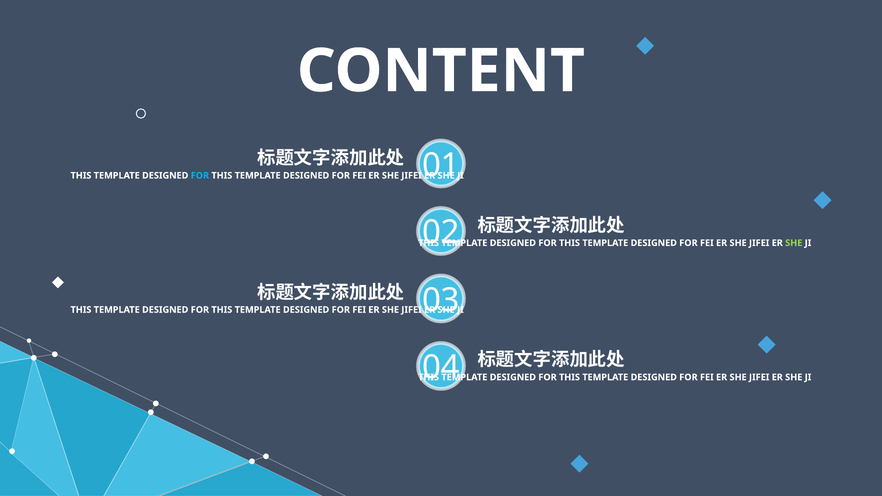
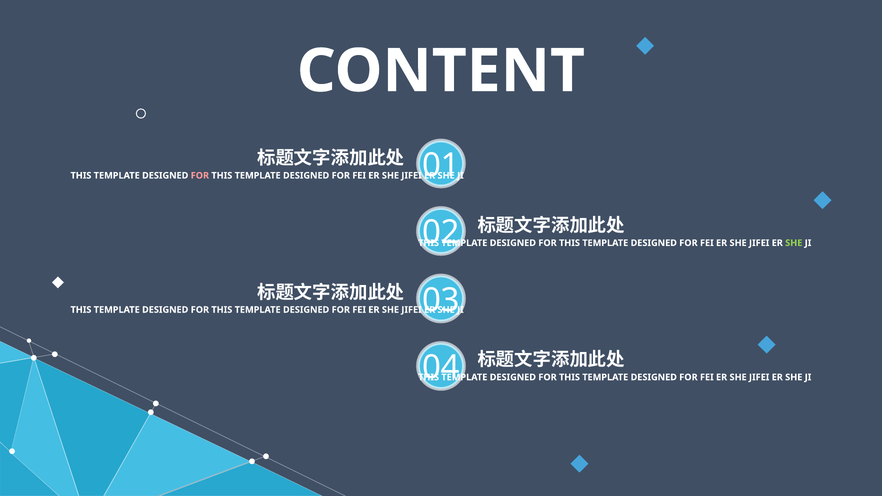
FOR colour: light blue -> pink (200, 176)
